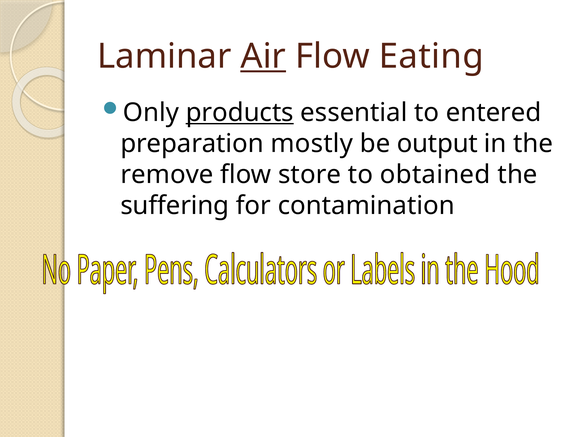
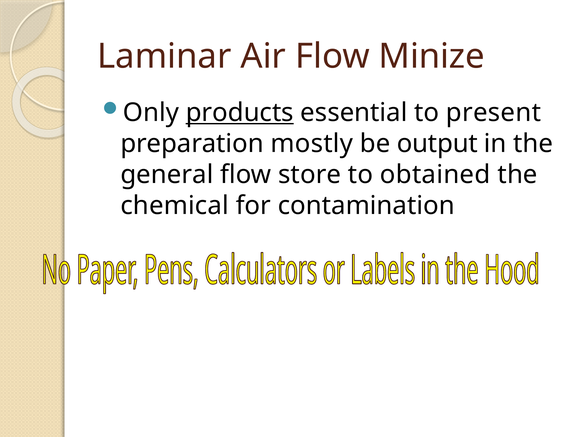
Air underline: present -> none (263, 56)
Eating: Eating -> Minize (432, 56)
entered: entered -> present (494, 112)
remove: remove -> general (167, 174)
suffering: suffering -> chemical (175, 205)
